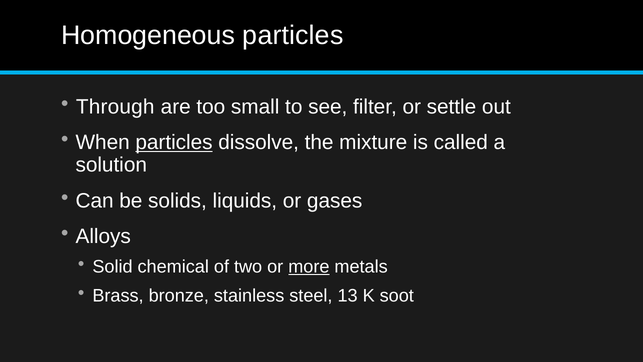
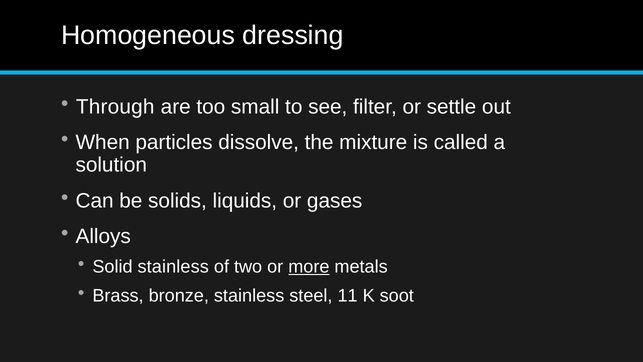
Homogeneous particles: particles -> dressing (293, 35)
particles underline: present -> none (174, 142)
Solid chemical: chemical -> stainless (173, 267)
13: 13 -> 11 (348, 296)
